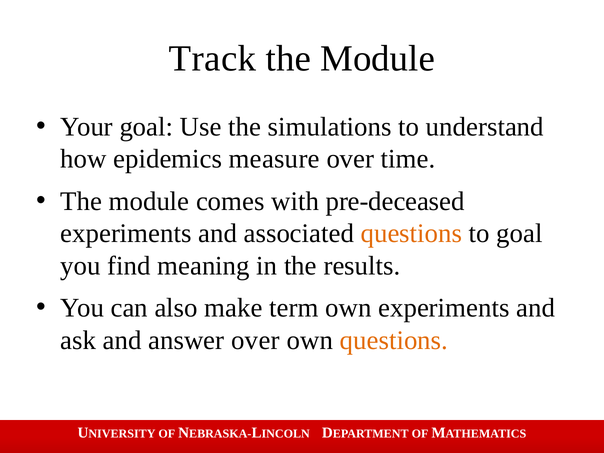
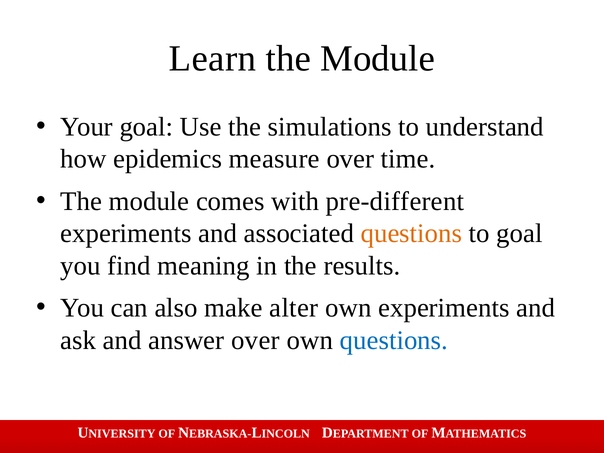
Track: Track -> Learn (212, 58)
pre-deceased: pre-deceased -> pre-different (395, 201)
term: term -> alter (294, 308)
questions colour: orange -> blue (394, 340)
